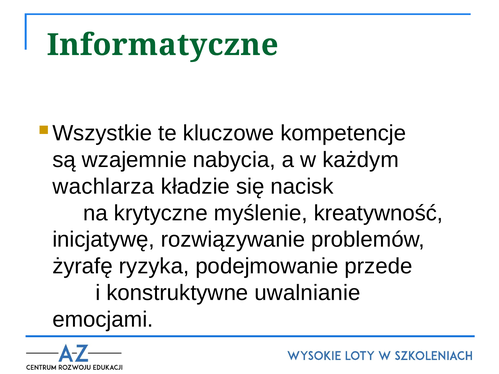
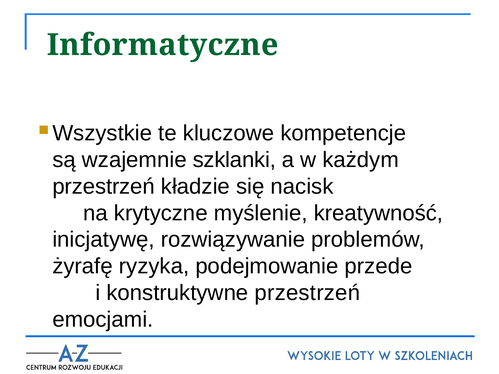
nabycia: nabycia -> szklanki (234, 160)
wachlarza: wachlarza -> przestrzeń (104, 187)
konstruktywne uwalnianie: uwalnianie -> przestrzeń (307, 293)
